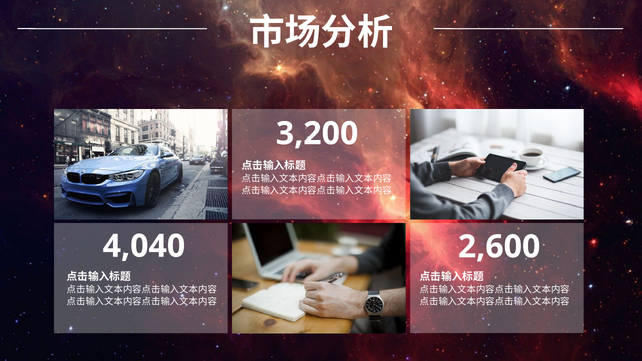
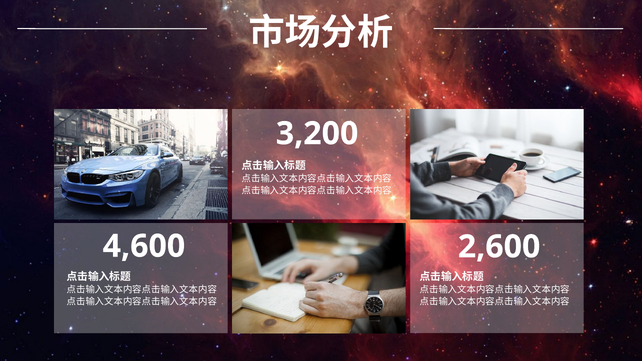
4,040: 4,040 -> 4,600 (144, 246)
